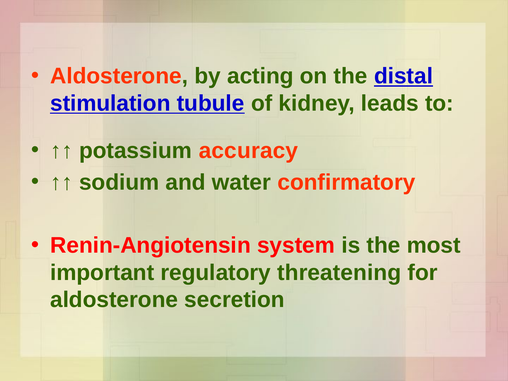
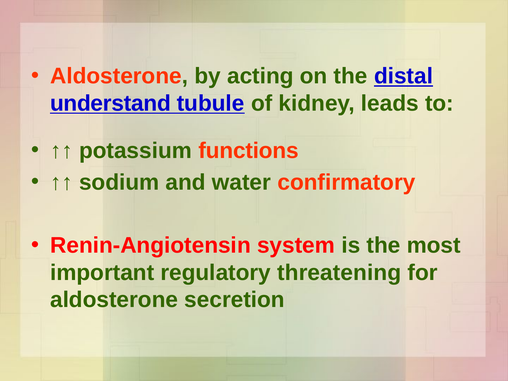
stimulation: stimulation -> understand (110, 103)
accuracy: accuracy -> functions (249, 151)
